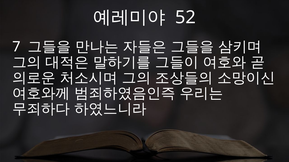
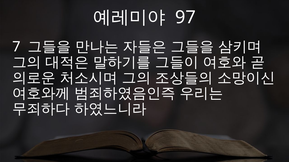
52: 52 -> 97 (185, 17)
